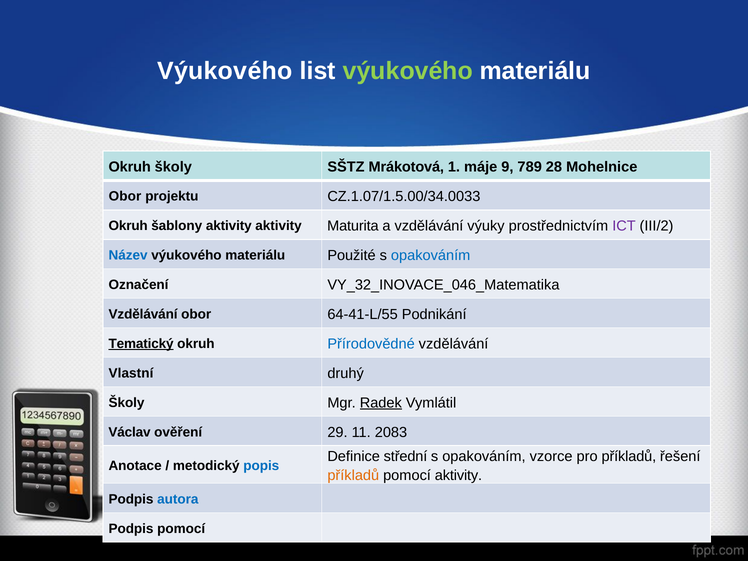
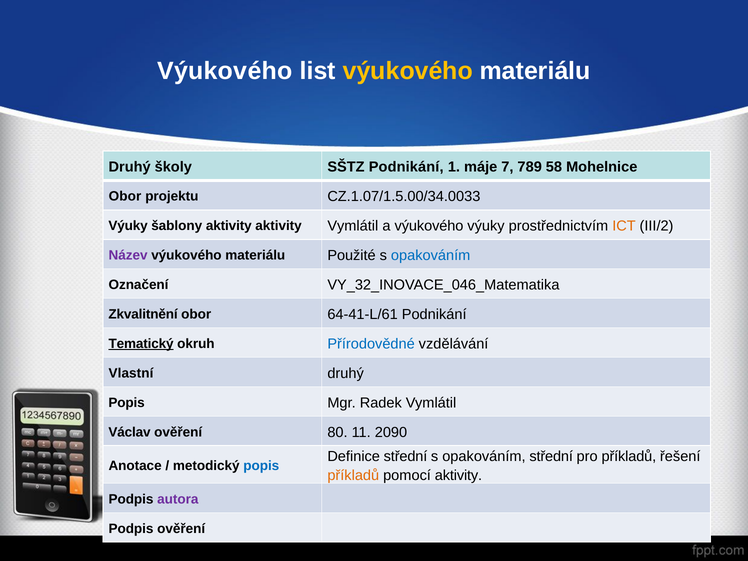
výukového colour: light green -> yellow (408, 71)
Okruh: Okruh -> Druhý (130, 167)
SŠTZ Mrákotová: Mrákotová -> Podnikání (406, 167)
9: 9 -> 7 (507, 167)
28: 28 -> 58 (554, 167)
Okruh: Okruh -> Výuky (128, 226)
aktivity Maturita: Maturita -> Vymlátil (353, 226)
a vzdělávání: vzdělávání -> výukového (429, 226)
ICT colour: purple -> orange (624, 226)
Název colour: blue -> purple (128, 255)
Vzdělávání: Vzdělávání -> Zkvalitnění (143, 314)
64-41-L/55: 64-41-L/55 -> 64-41-L/61 (363, 314)
Školy: Školy -> Popis (127, 403)
Radek underline: present -> none (381, 403)
29: 29 -> 80 (337, 432)
2083: 2083 -> 2090 (391, 432)
opakováním vzorce: vzorce -> střední (551, 457)
autora colour: blue -> purple (178, 499)
Podpis pomocí: pomocí -> ověření (181, 529)
